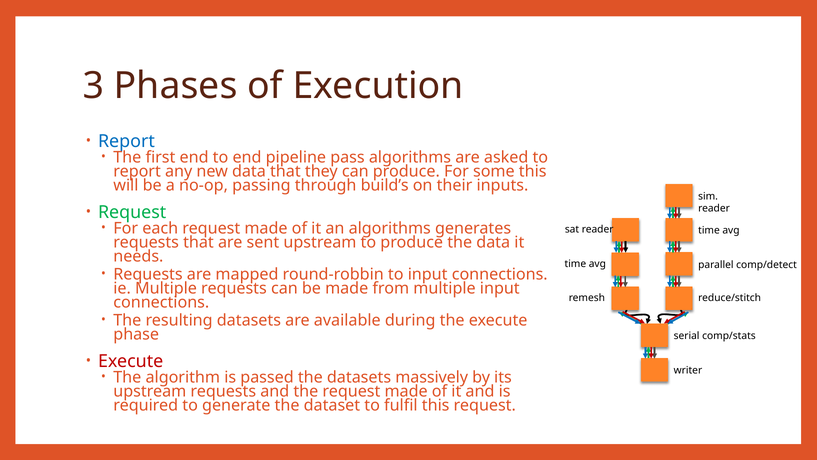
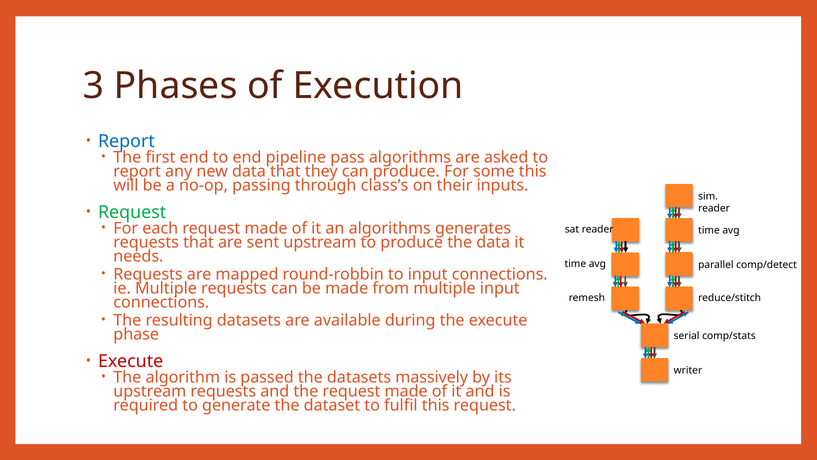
build’s: build’s -> class’s (385, 185)
